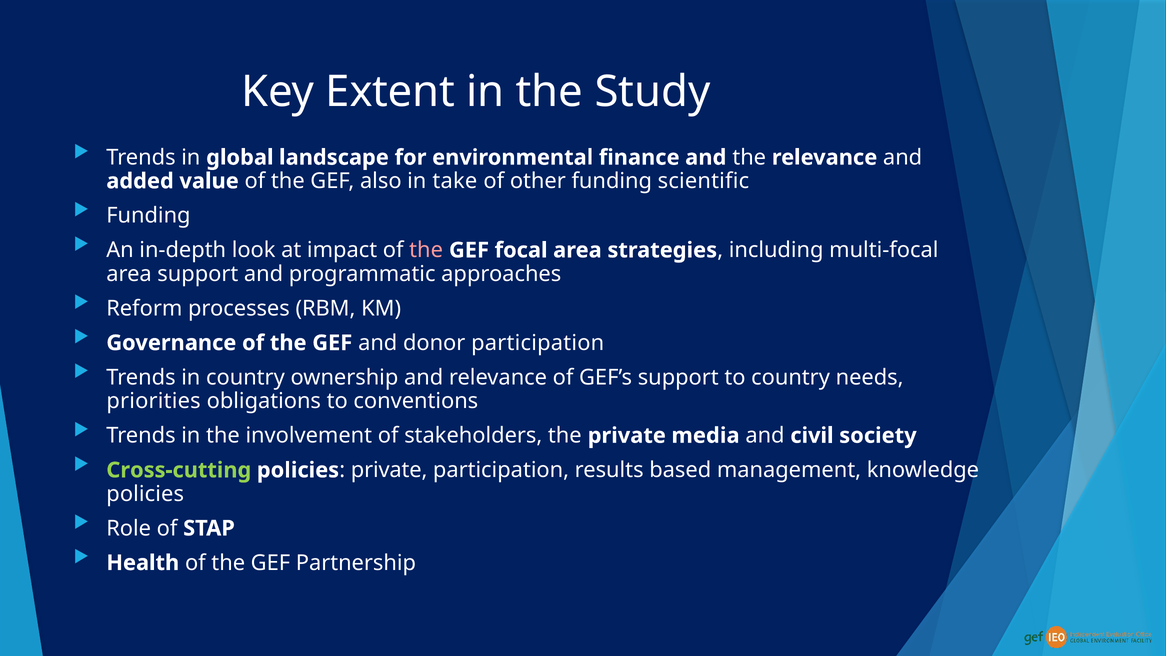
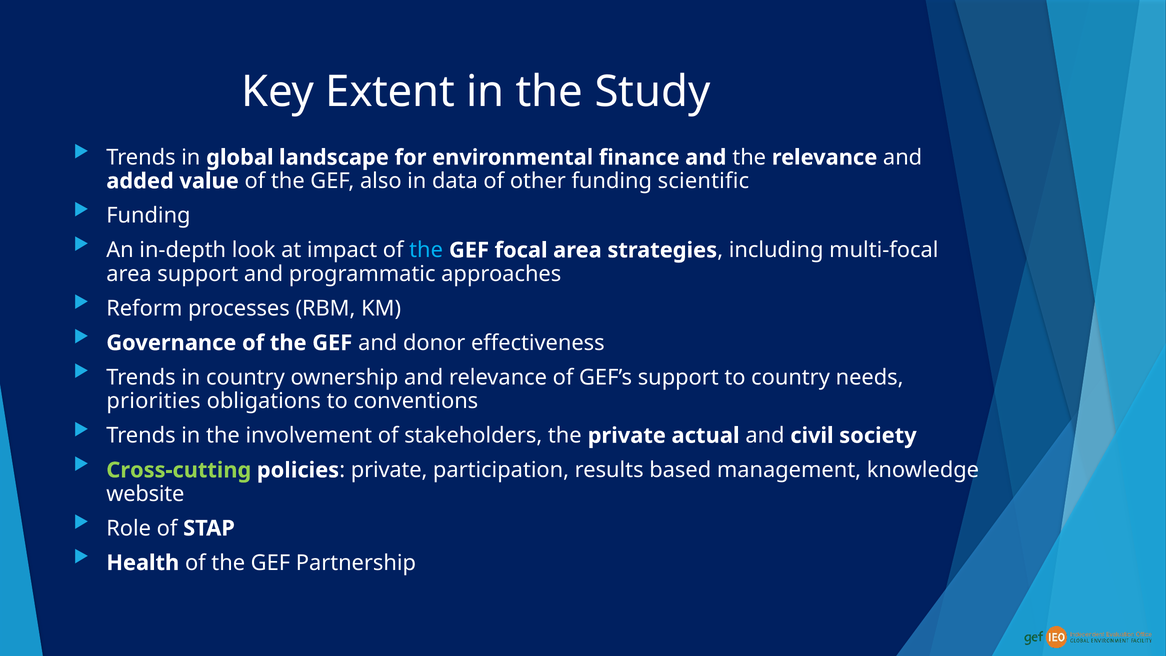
take: take -> data (455, 181)
the colour: pink -> light blue (426, 250)
donor participation: participation -> effectiveness (538, 343)
media: media -> actual (706, 436)
policies: policies -> website (145, 494)
